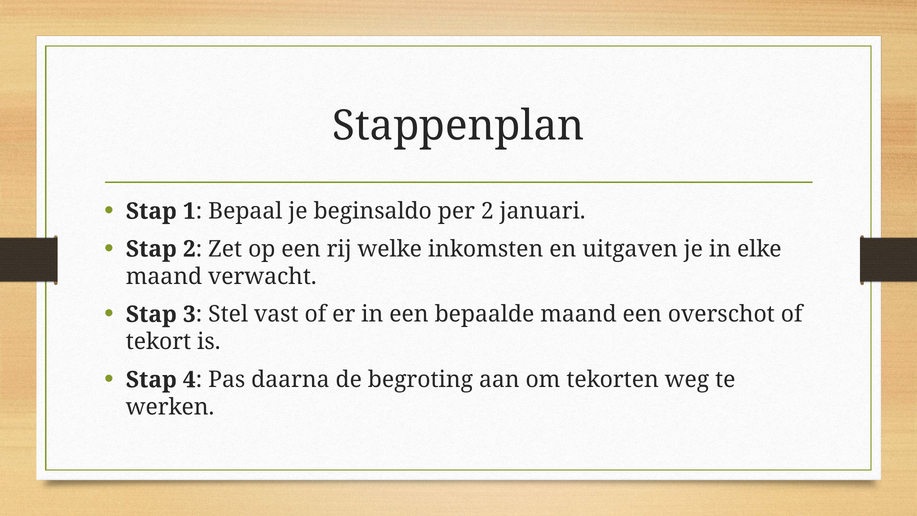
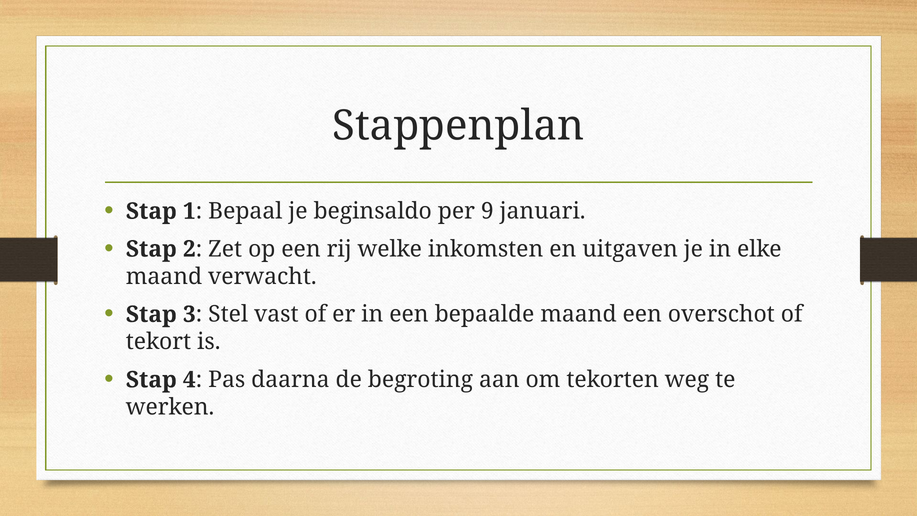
per 2: 2 -> 9 (487, 211)
